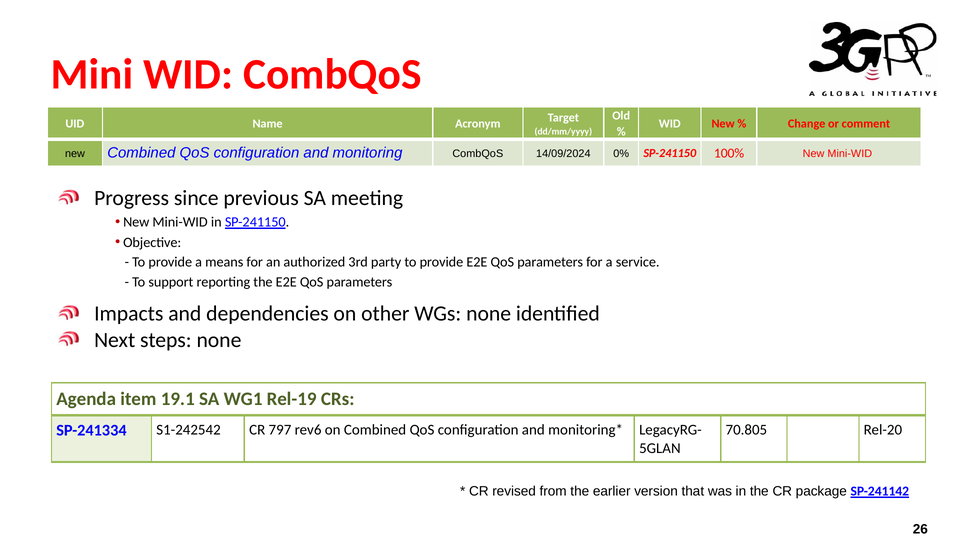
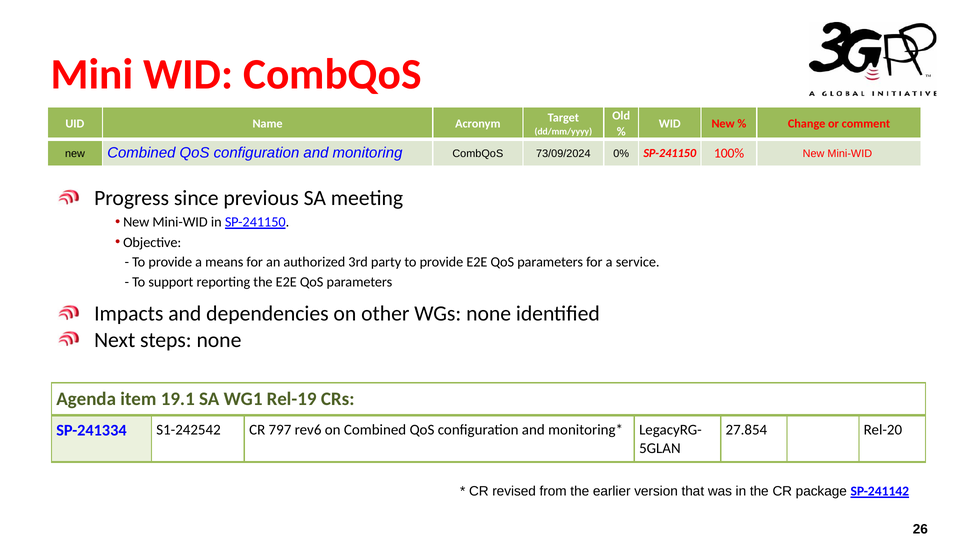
14/09/2024: 14/09/2024 -> 73/09/2024 (563, 153)
70.805: 70.805 -> 27.854 (746, 429)
